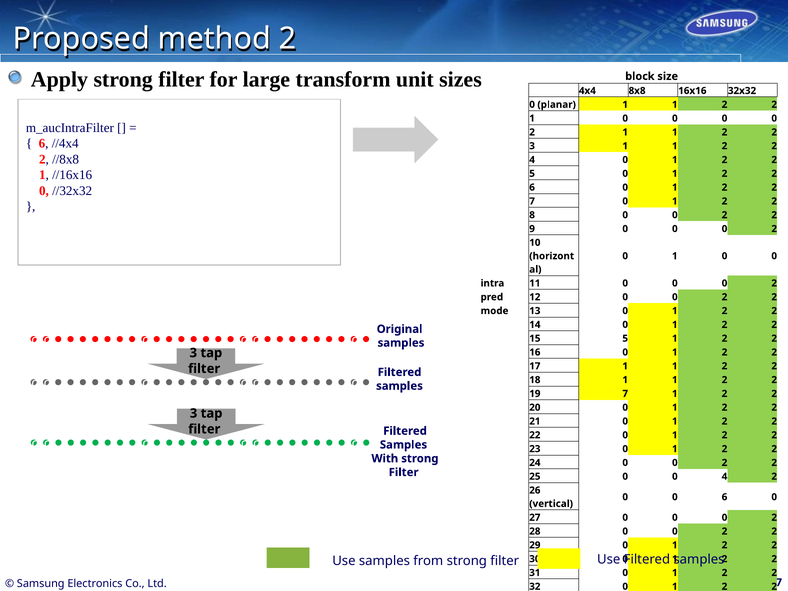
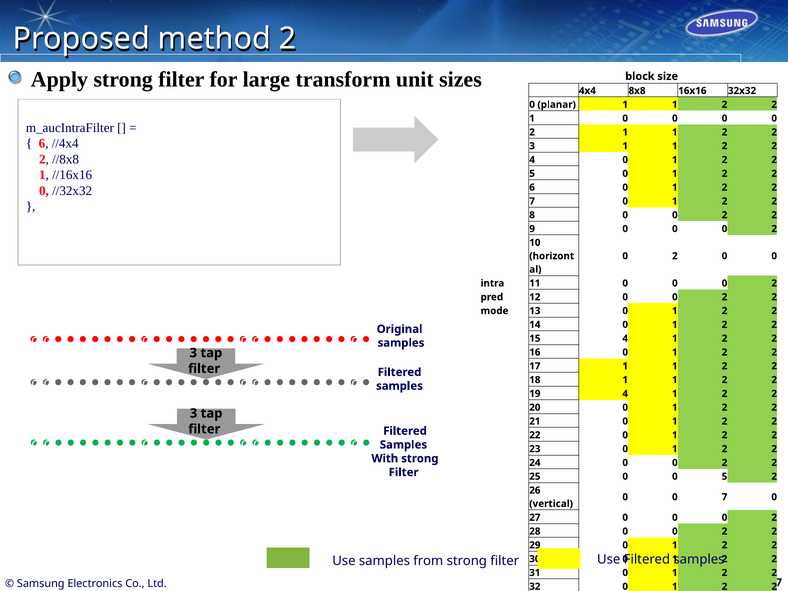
1: 1 -> 2 (675, 256)
15 5: 5 -> 4 (625, 338)
19 7: 7 -> 4 (625, 394)
0 4: 4 -> 5 (725, 476)
0 6: 6 -> 7 (725, 497)
